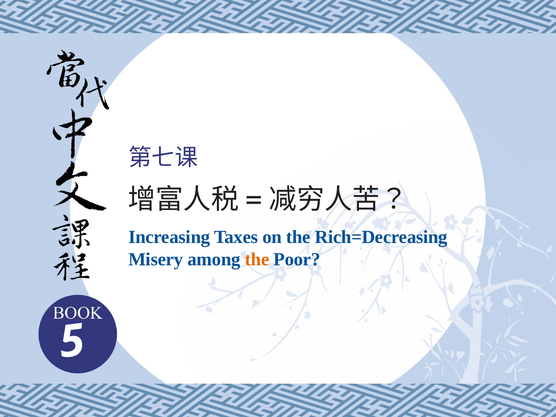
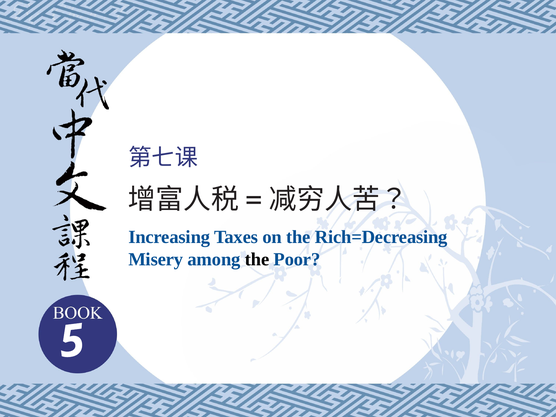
the colour: orange -> black (257, 259)
